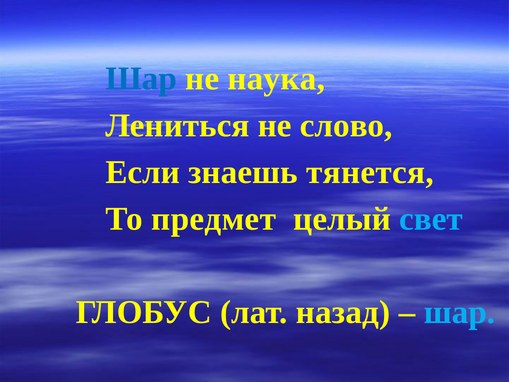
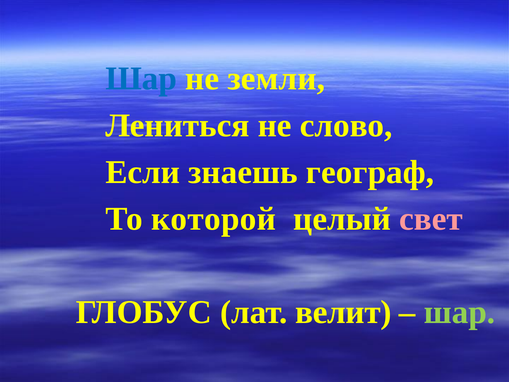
наука: наука -> земли (276, 79)
тянется: тянется -> географ (370, 172)
предмет: предмет -> которой (214, 219)
свет colour: light blue -> pink (431, 219)
назад: назад -> велит (343, 312)
шар colour: light blue -> light green (459, 312)
